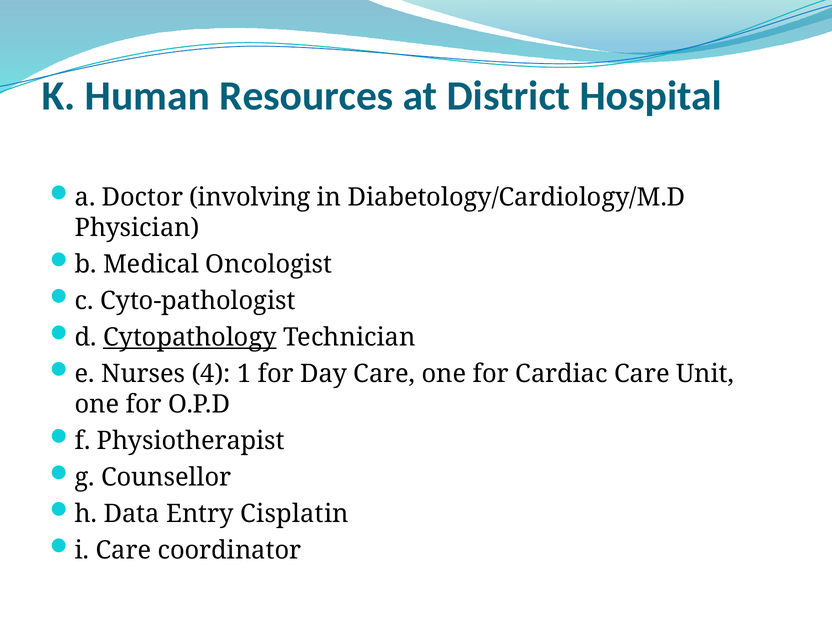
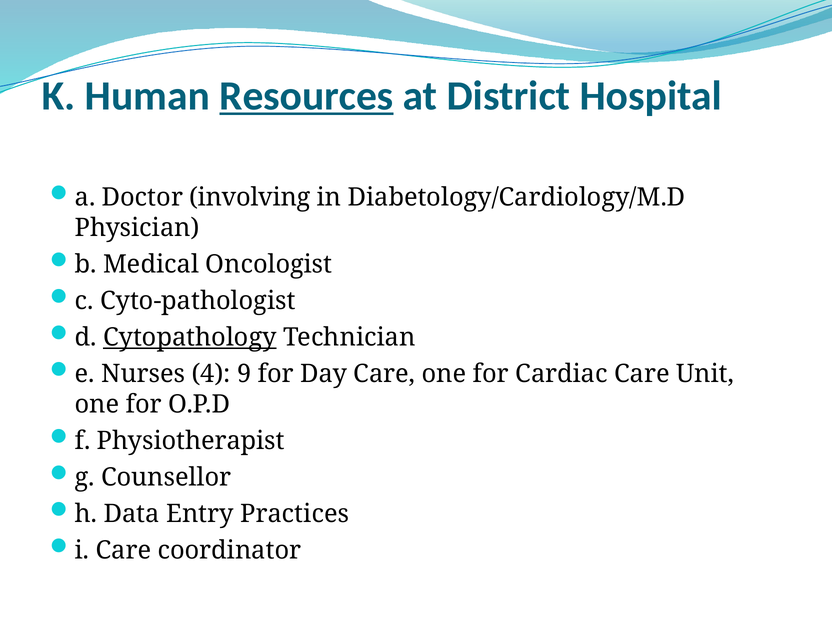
Resources underline: none -> present (306, 96)
1: 1 -> 9 (244, 374)
Cisplatin: Cisplatin -> Practices (295, 514)
